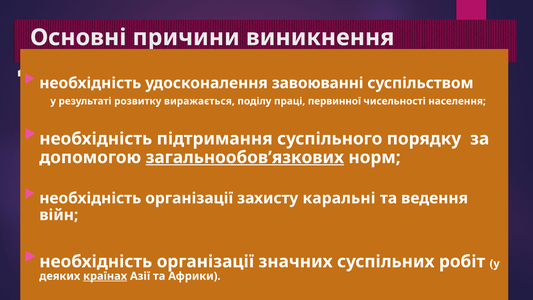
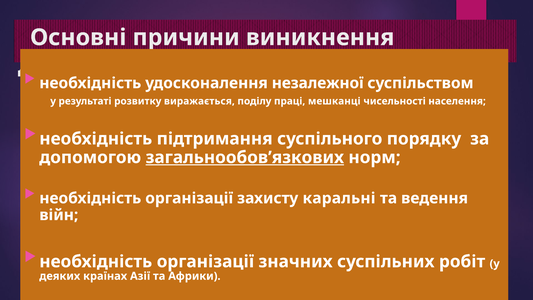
завоюванні: завоюванні -> незалежної (318, 83)
первинної: первинної -> мешканці (334, 101)
країнах underline: present -> none (105, 276)
